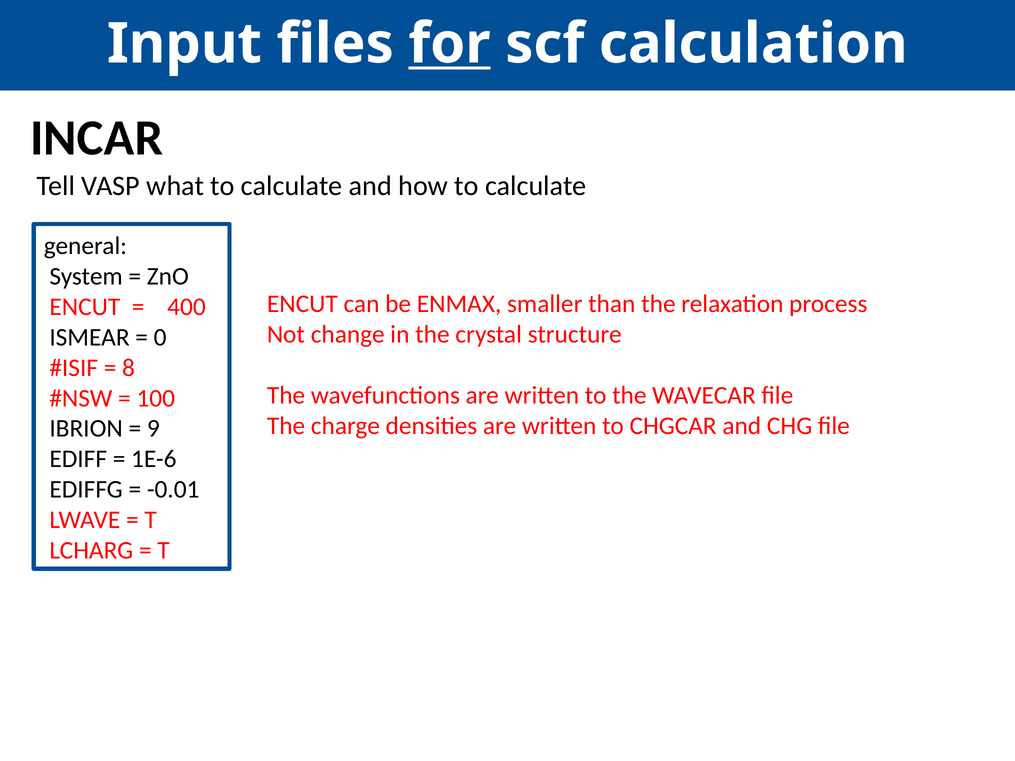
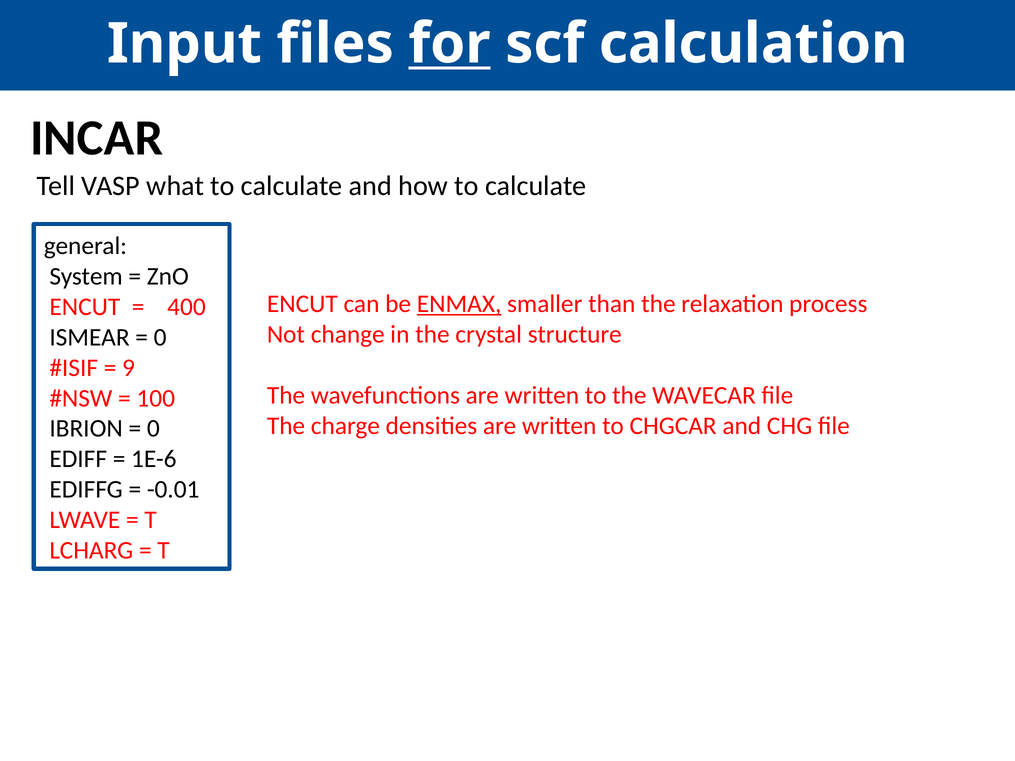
ENMAX underline: none -> present (459, 304)
8: 8 -> 9 (128, 368)
9: 9 -> 0 (153, 429)
